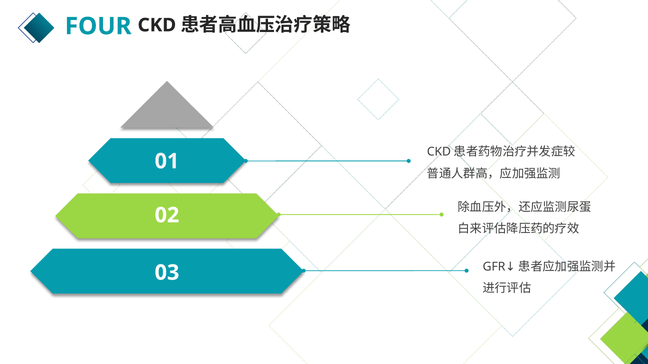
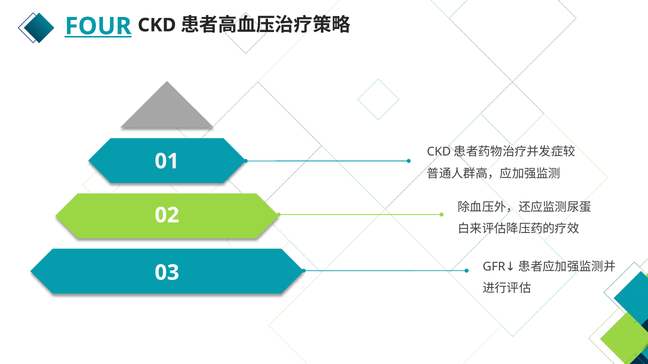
FOUR underline: none -> present (98, 26)
